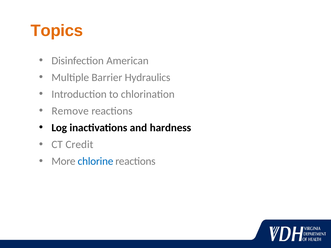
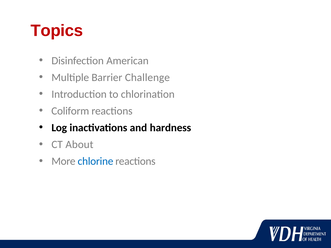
Topics colour: orange -> red (57, 31)
Hydraulics: Hydraulics -> Challenge (147, 77)
Remove: Remove -> Coliform (70, 111)
Credit: Credit -> About (79, 145)
